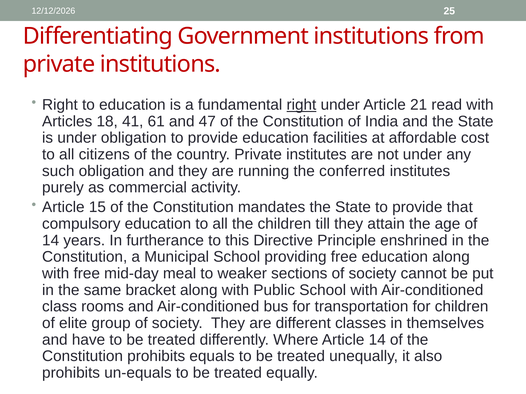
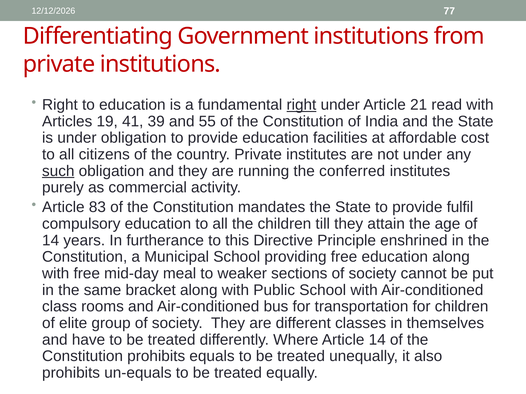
25: 25 -> 77 (449, 11)
18: 18 -> 19 (107, 122)
61: 61 -> 39 (156, 122)
47: 47 -> 55 (207, 122)
such underline: none -> present (58, 171)
15: 15 -> 83 (97, 208)
that: that -> fulfil (460, 208)
